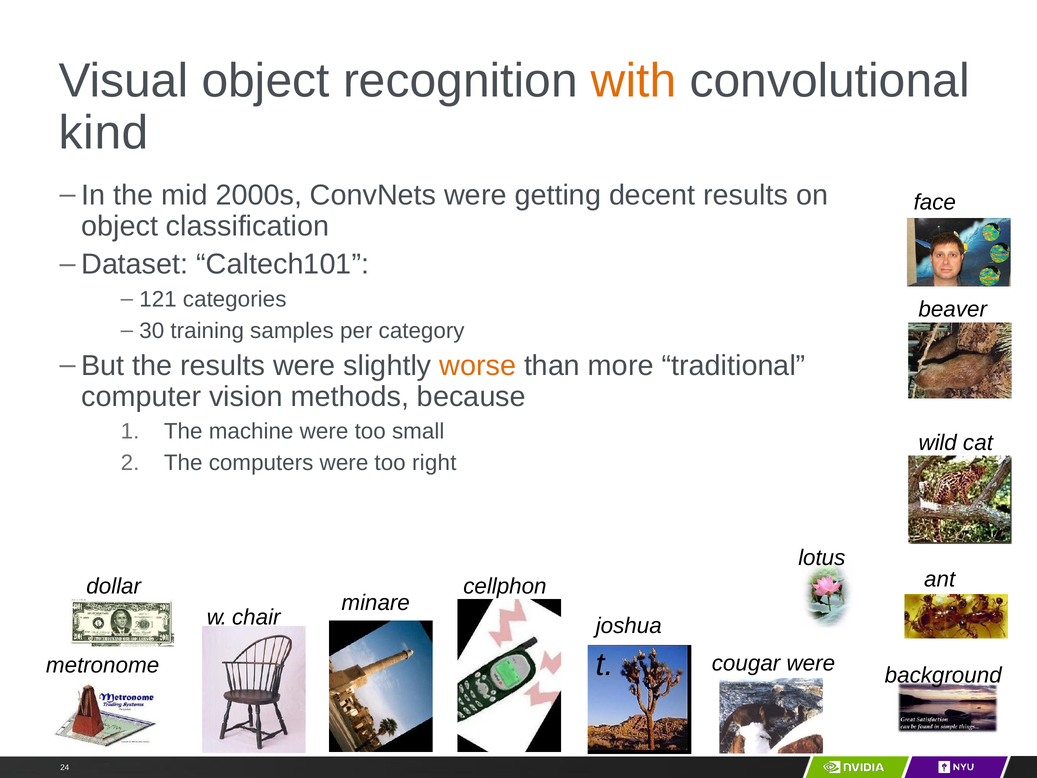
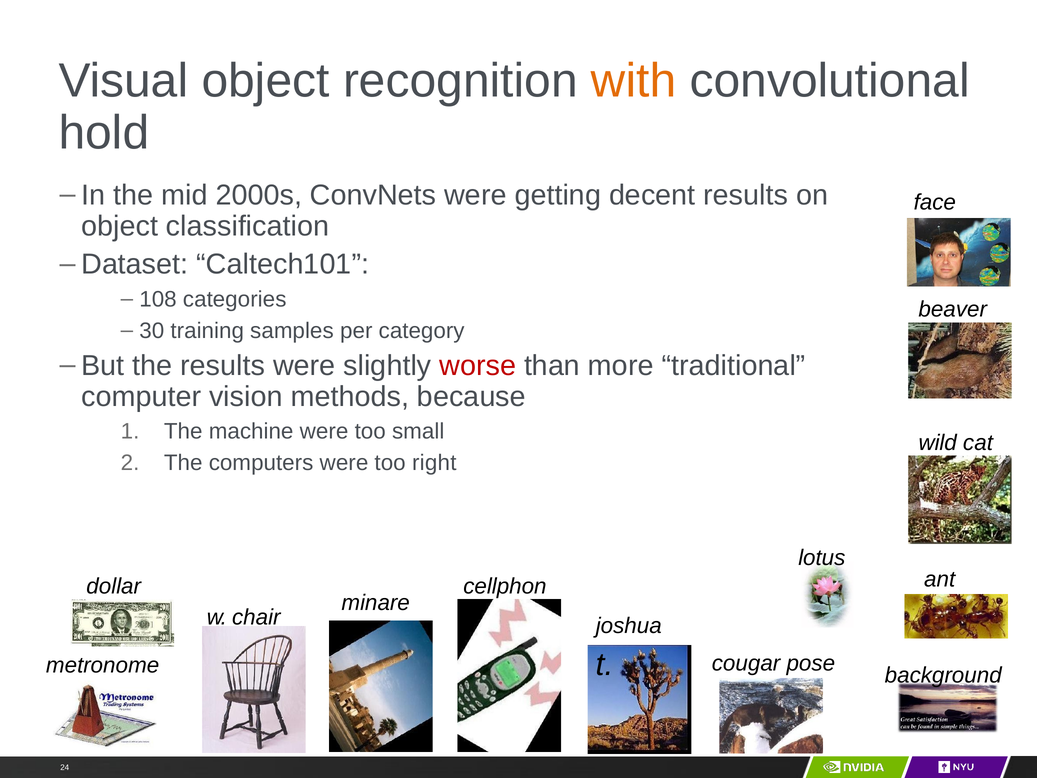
kind: kind -> hold (104, 133)
121: 121 -> 108 (158, 299)
worse colour: orange -> red (478, 365)
cougar were: were -> pose (811, 663)
